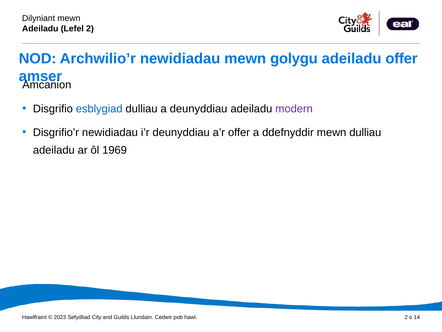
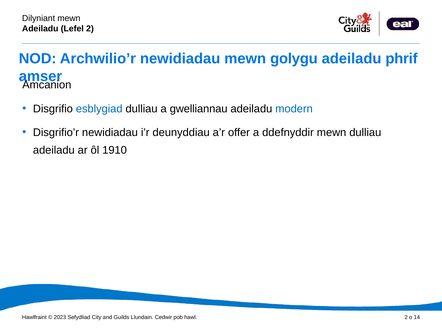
adeiladu offer: offer -> phrif (402, 59)
a deunyddiau: deunyddiau -> gwelliannau (199, 109)
modern colour: purple -> blue (294, 109)
1969: 1969 -> 1910 (115, 150)
